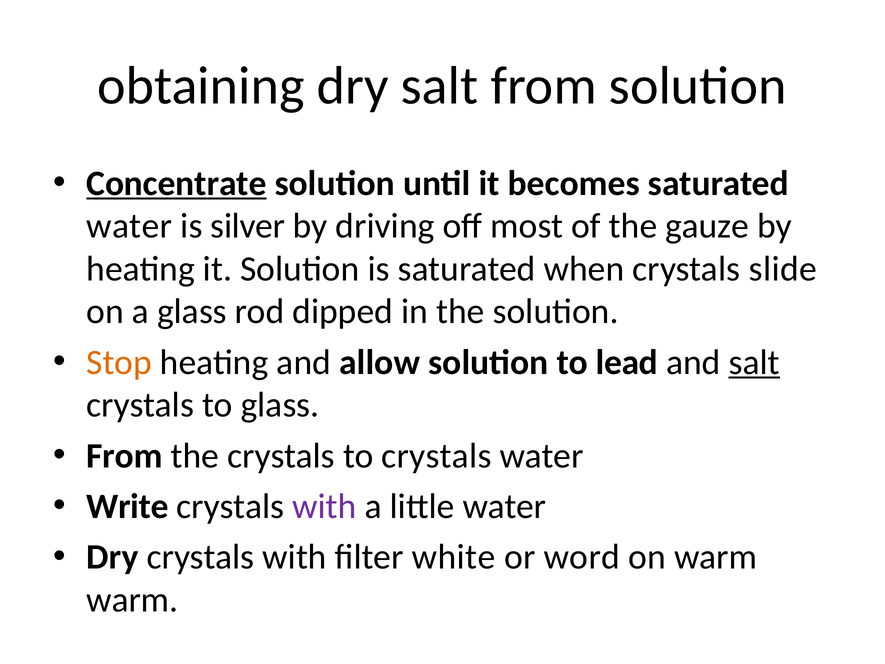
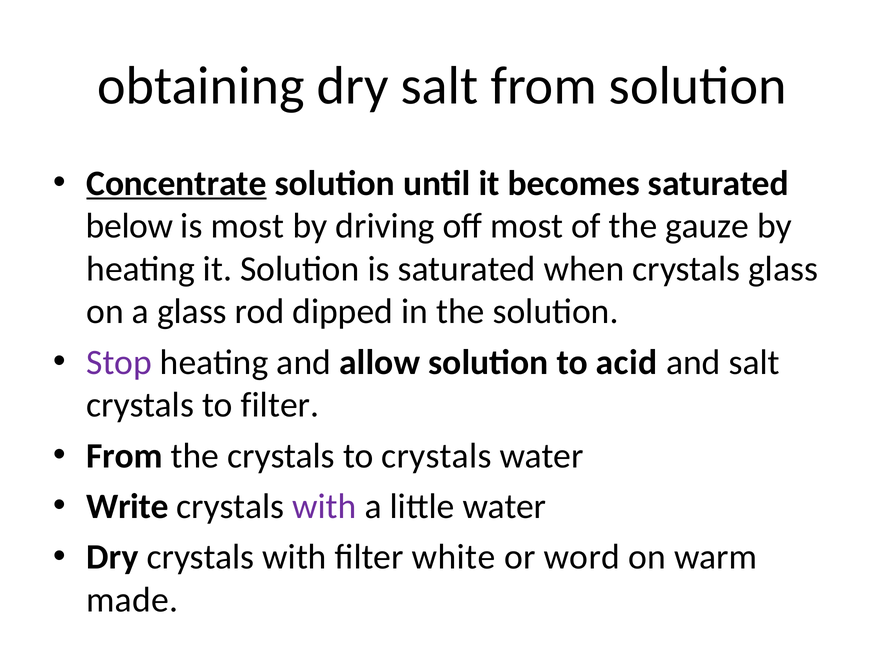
water: water -> below (130, 226)
is silver: silver -> most (248, 226)
crystals slide: slide -> glass (783, 269)
Stop colour: orange -> purple (119, 362)
lead: lead -> acid (627, 362)
salt underline: present -> none (754, 362)
to glass: glass -> filter (280, 405)
warm: warm -> made (132, 600)
